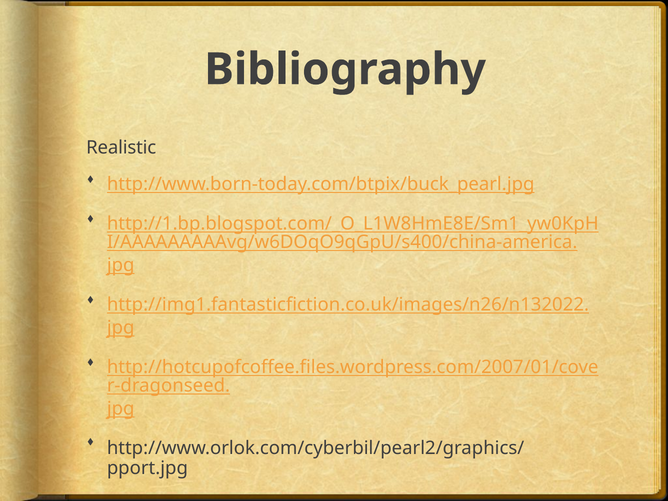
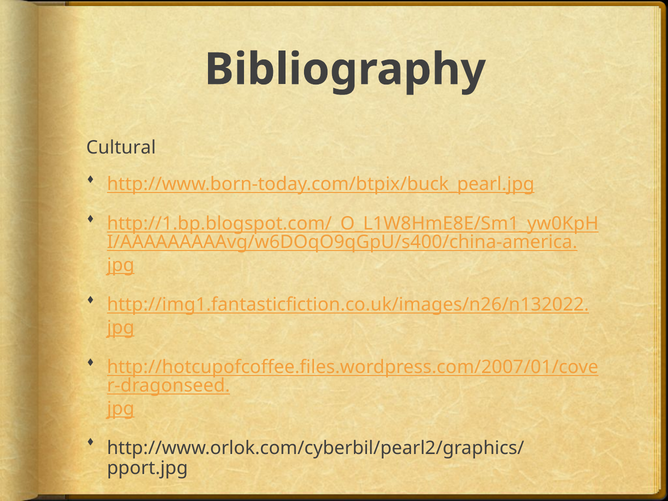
Realistic: Realistic -> Cultural (121, 147)
